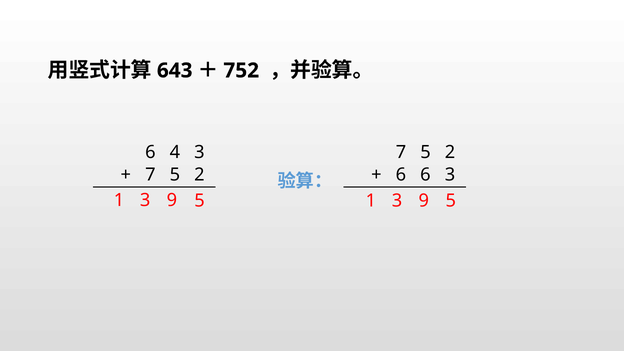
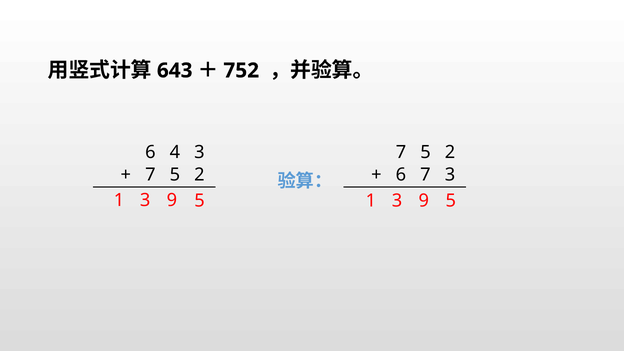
6 6: 6 -> 7 (425, 175)
